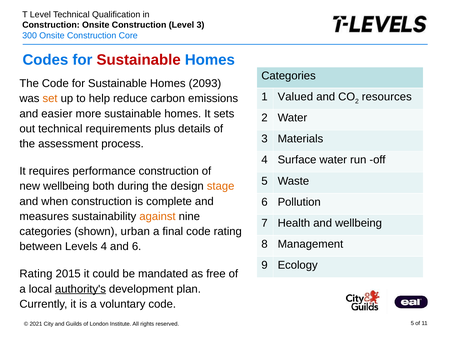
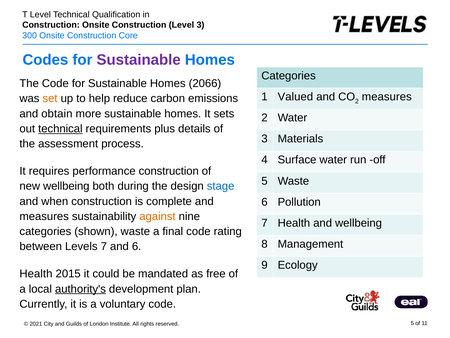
Sustainable colour: red -> purple (139, 60)
2093: 2093 -> 2066 (205, 83)
2 resources: resources -> measures (387, 97)
easier: easier -> obtain (57, 113)
technical underline: none -> present (60, 128)
stage colour: orange -> blue (221, 186)
shown urban: urban -> waste (135, 231)
Levels 4: 4 -> 7 (104, 246)
Rating: Rating -> Health (36, 274)
